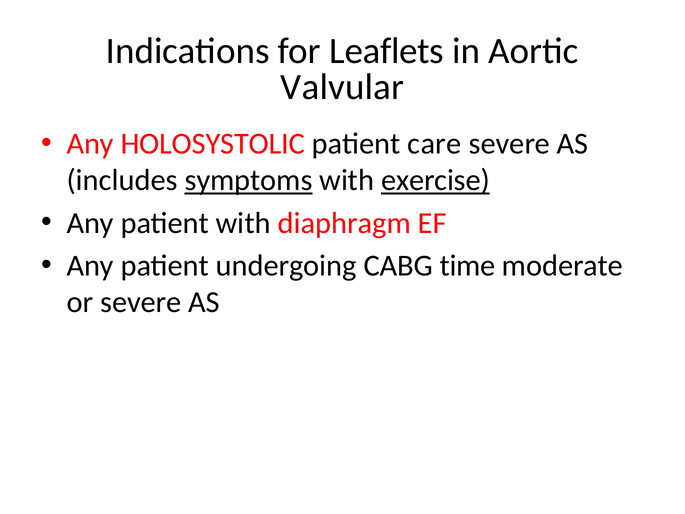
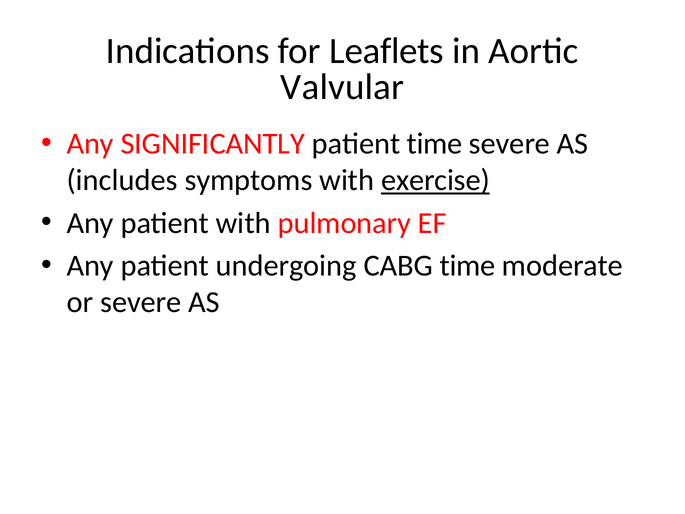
HOLOSYSTOLIC: HOLOSYSTOLIC -> SIGNIFICANTLY (213, 144)
patient care: care -> time (435, 144)
symptoms underline: present -> none (249, 180)
diaphragm: diaphragm -> pulmonary (344, 223)
